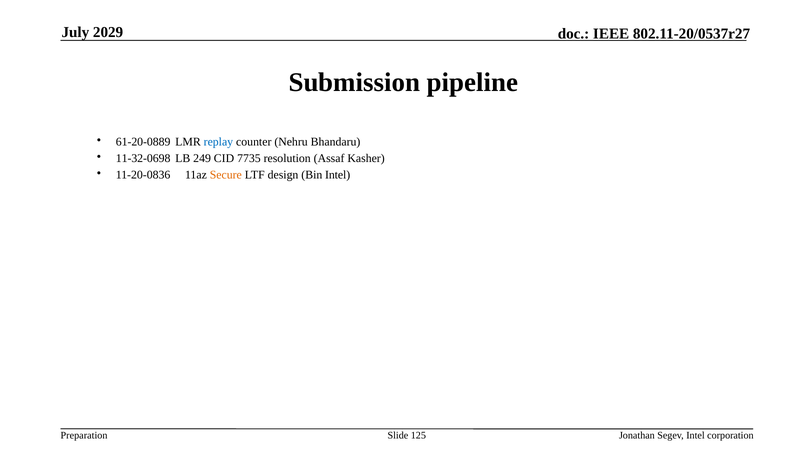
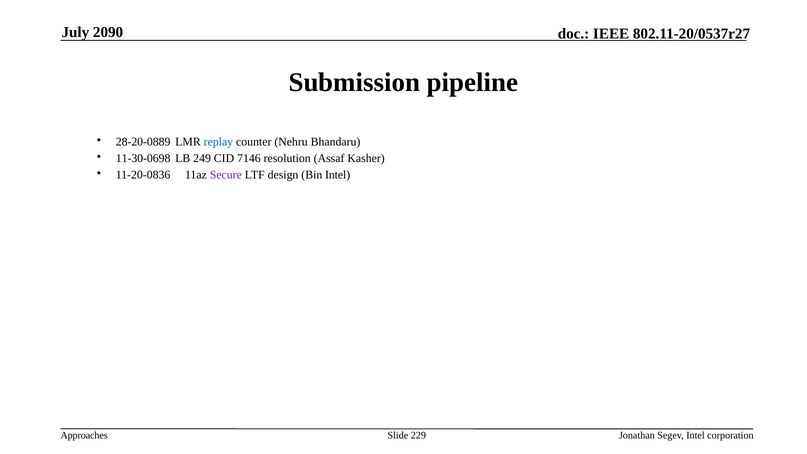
2029: 2029 -> 2090 (108, 32)
61-20-0889: 61-20-0889 -> 28-20-0889 (143, 142)
11-32-0698: 11-32-0698 -> 11-30-0698 (143, 159)
7735: 7735 -> 7146 (249, 159)
Secure colour: orange -> purple (226, 175)
Preparation: Preparation -> Approaches (84, 435)
125: 125 -> 229 (418, 435)
